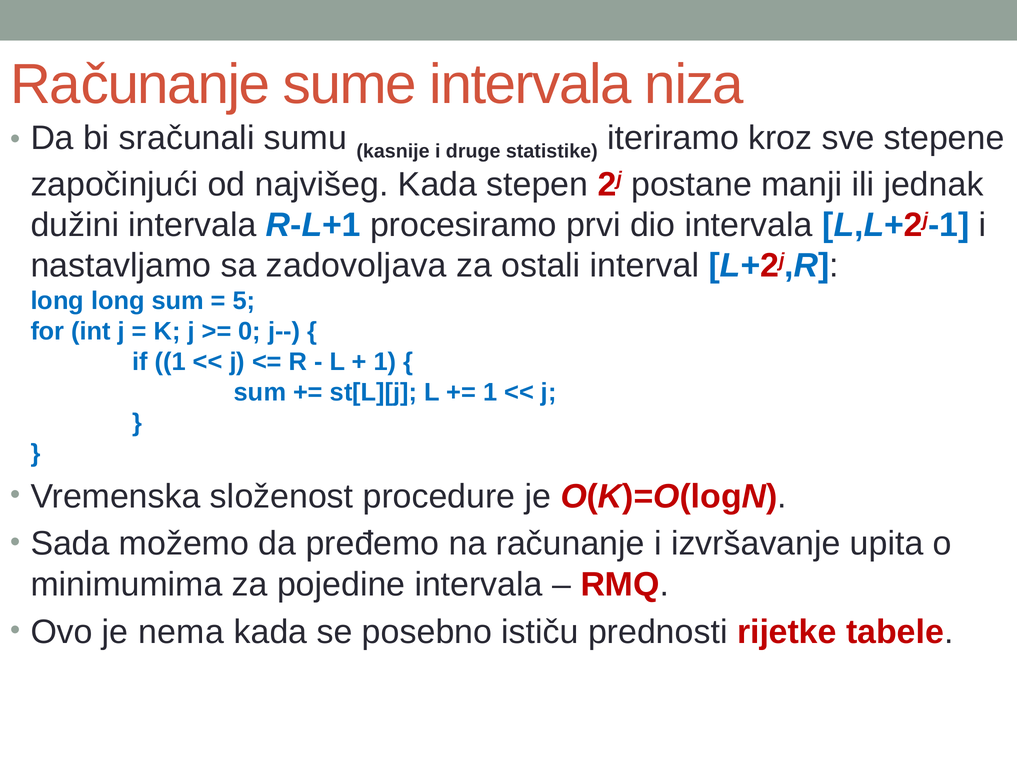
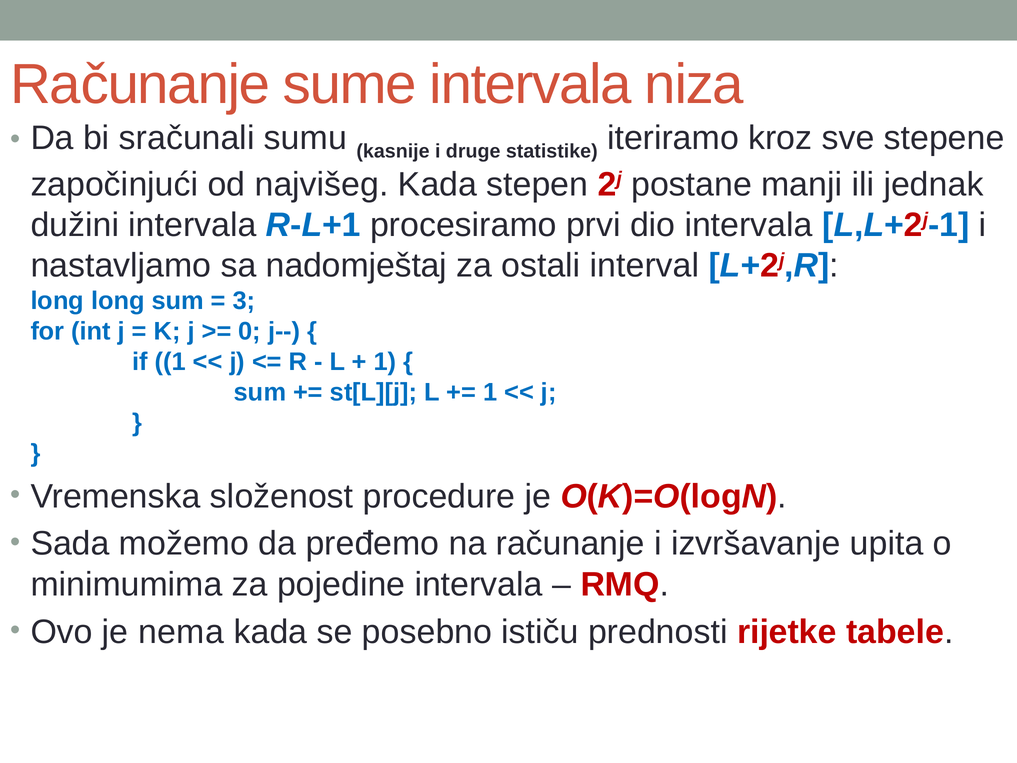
zadovoljava: zadovoljava -> nadomještaj (356, 266)
5: 5 -> 3 (244, 301)
